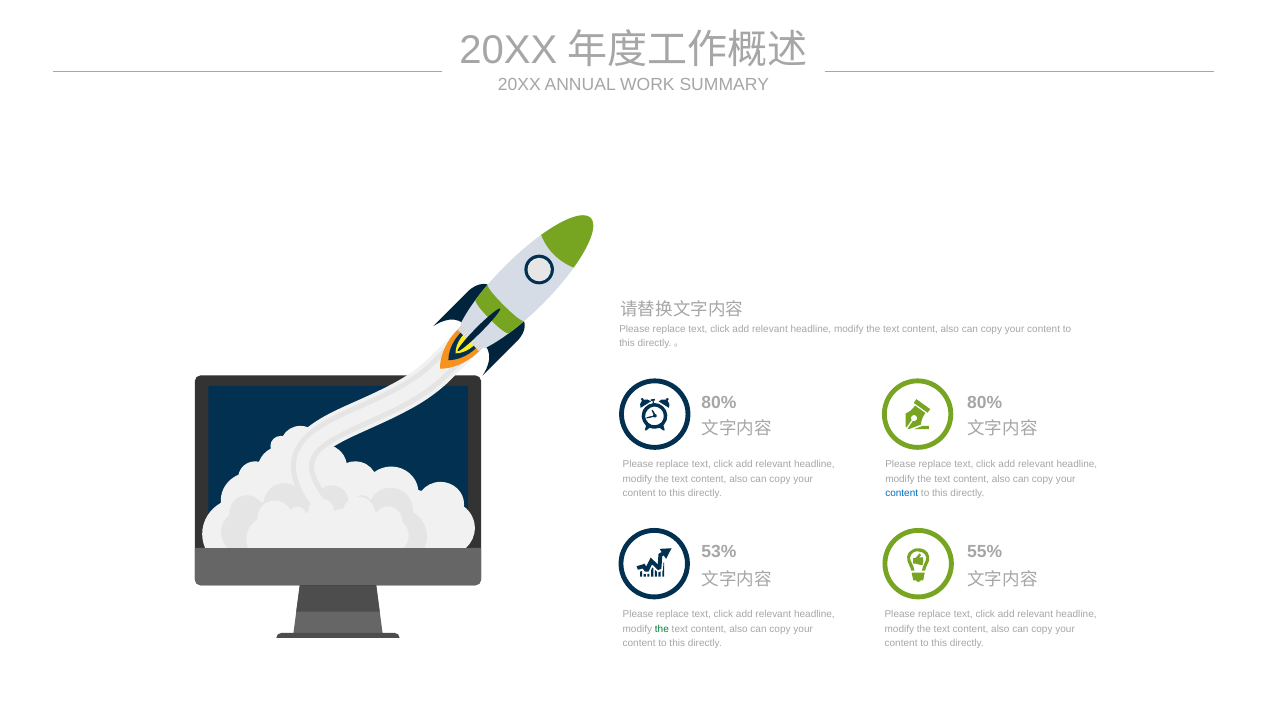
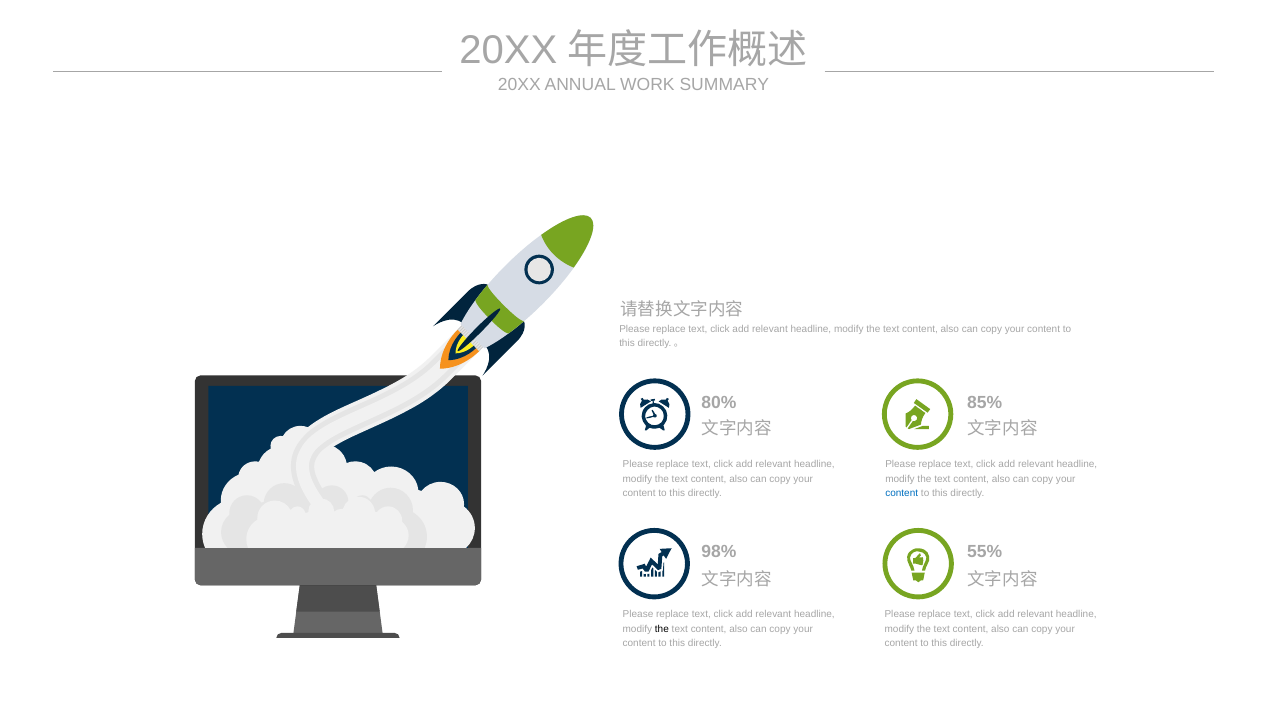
80%: 80% -> 85% (985, 402)
53%: 53% -> 98% (719, 551)
the colour: green -> black (662, 629)
